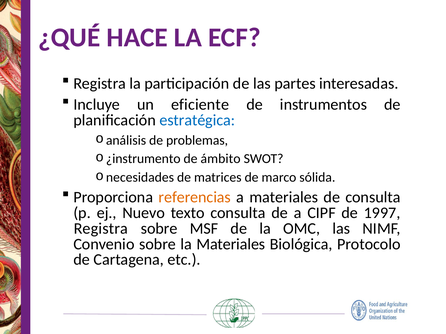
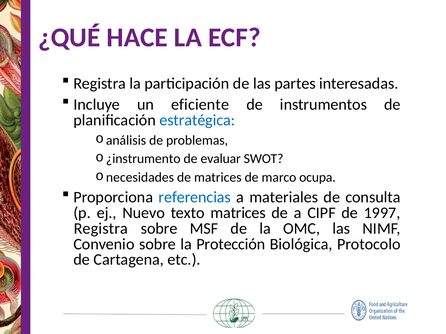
ámbito: ámbito -> evaluar (221, 159)
sólida: sólida -> ocupa (317, 178)
referencias colour: orange -> blue (195, 197)
texto consulta: consulta -> matrices (238, 213)
la Materiales: Materiales -> Protección (231, 244)
